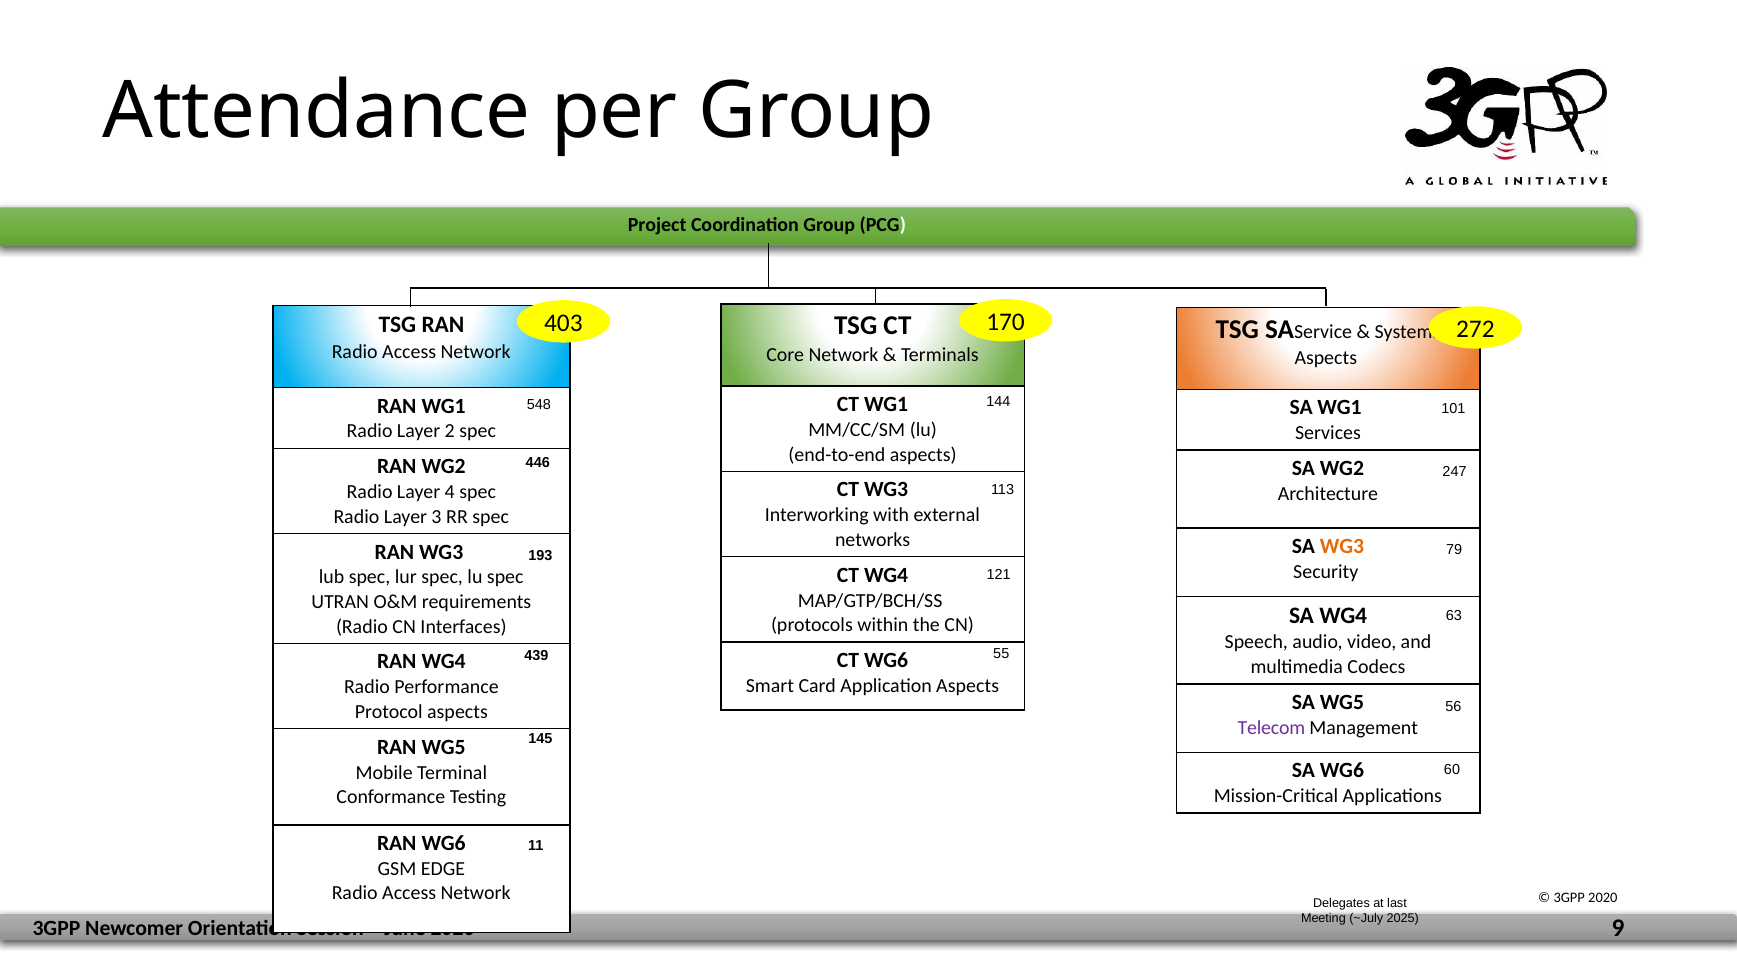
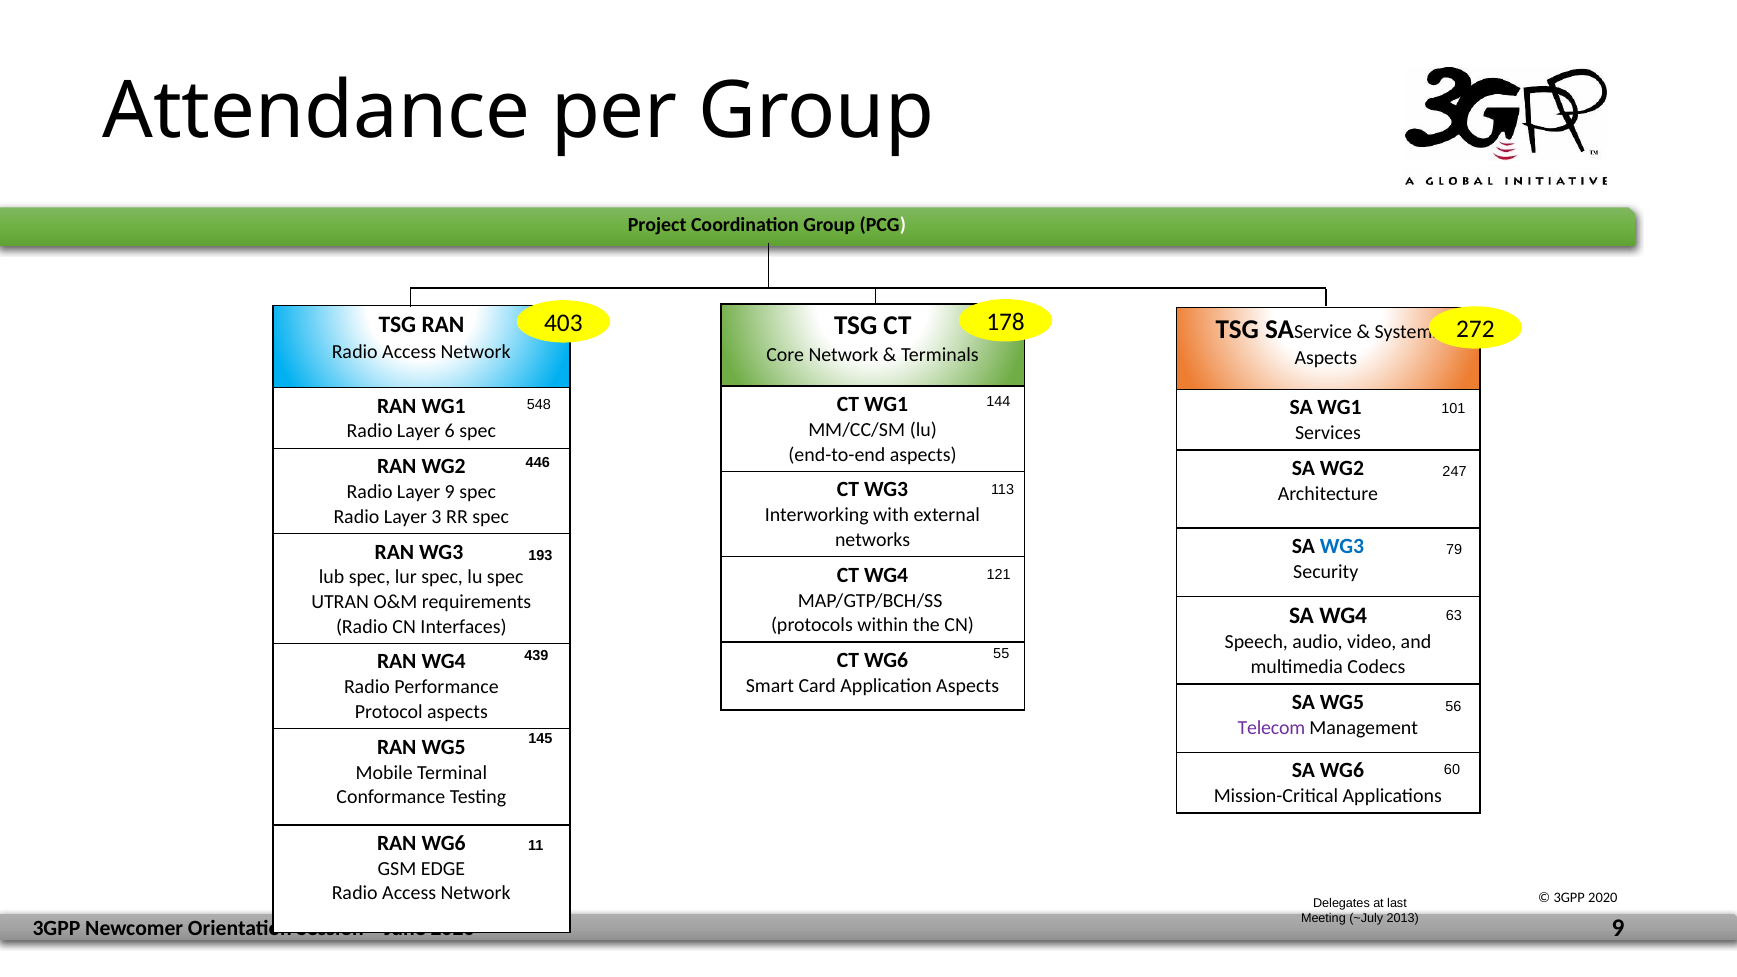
170: 170 -> 178 (1006, 322)
2: 2 -> 6 (450, 431)
Layer 4: 4 -> 9 (450, 492)
WG3 colour: orange -> blue (1342, 546)
2025: 2025 -> 2013 (1403, 918)
